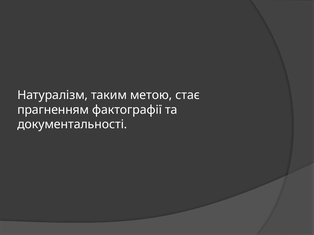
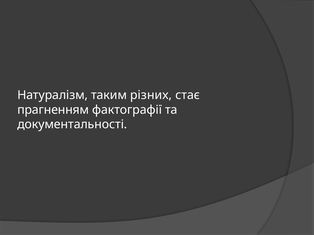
метою: метою -> різних (151, 95)
